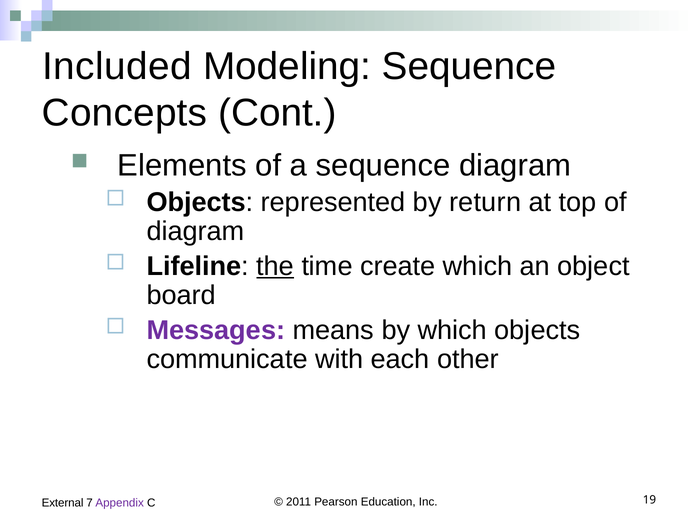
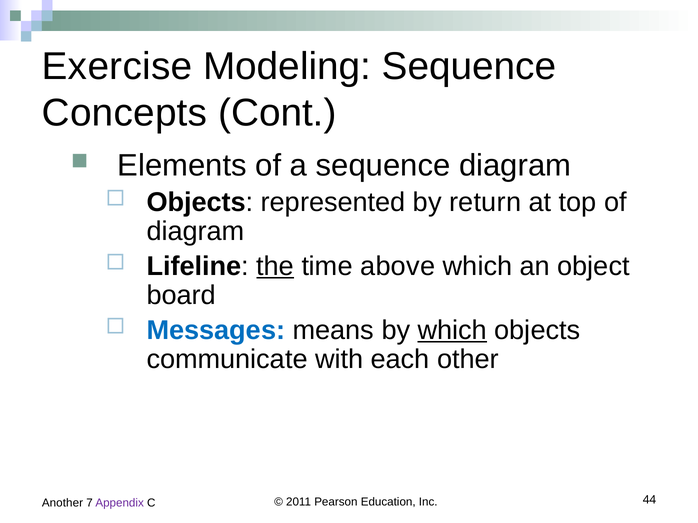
Included: Included -> Exercise (117, 67)
create: create -> above (398, 266)
Messages colour: purple -> blue (216, 331)
which underline: none -> present (452, 331)
External: External -> Another (62, 503)
19: 19 -> 44 (649, 500)
